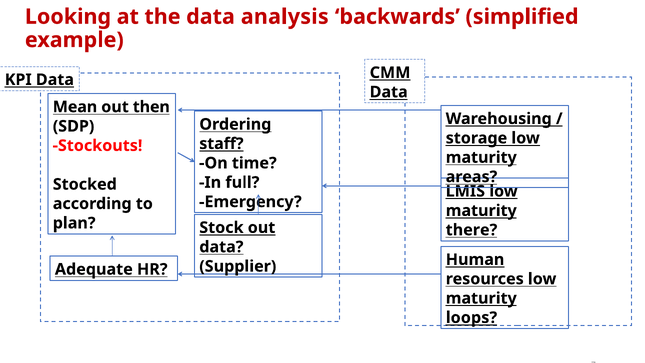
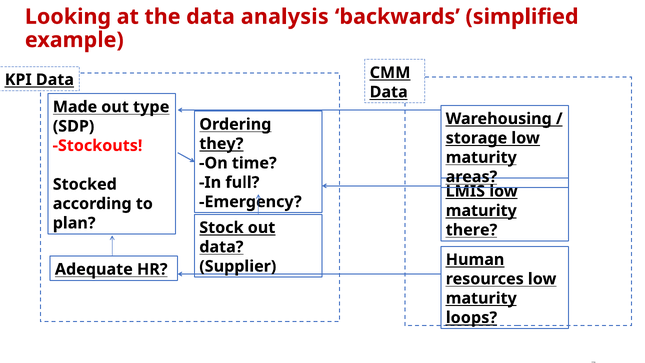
Mean: Mean -> Made (75, 107)
then: then -> type (151, 107)
staff: staff -> they (221, 144)
